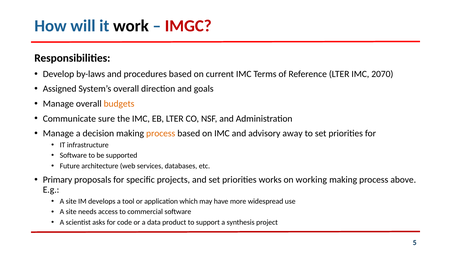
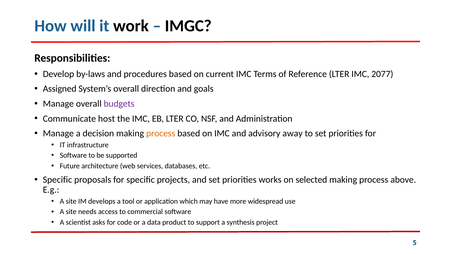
IMGC colour: red -> black (188, 26)
2070: 2070 -> 2077 (382, 74)
budgets colour: orange -> purple (119, 104)
sure: sure -> host (107, 118)
Primary: Primary -> Specific (57, 179)
working: working -> selected (311, 179)
